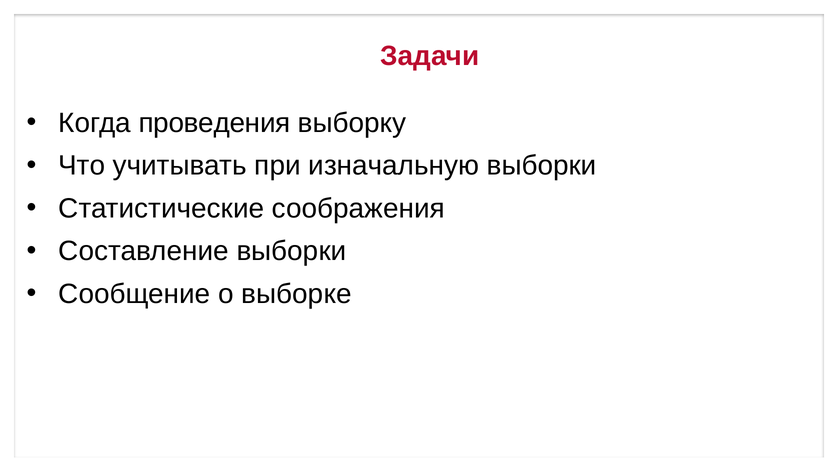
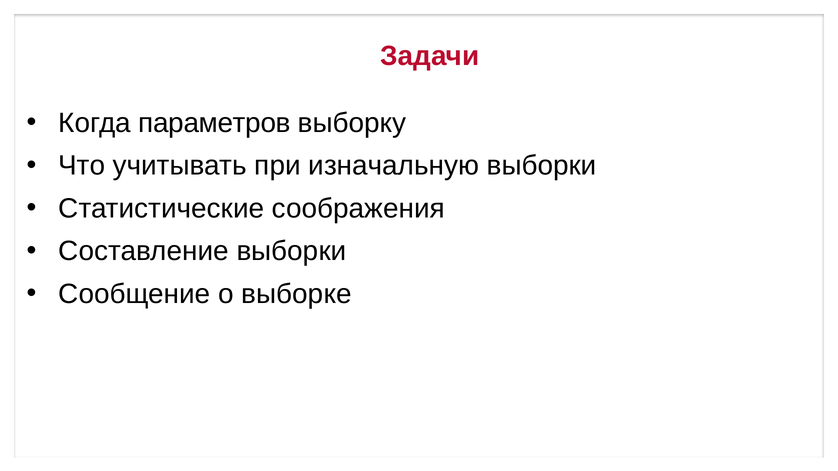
проведения: проведения -> параметров (215, 123)
